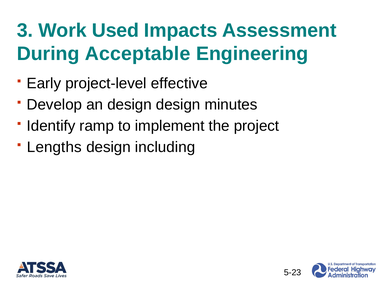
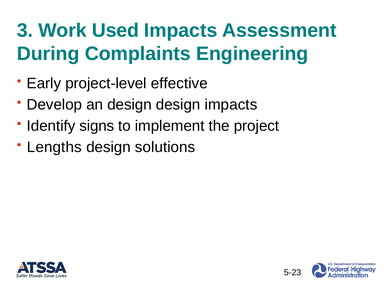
Acceptable: Acceptable -> Complaints (138, 54)
design minutes: minutes -> impacts (231, 105)
ramp: ramp -> signs (97, 126)
including: including -> solutions (165, 147)
